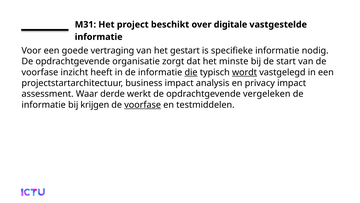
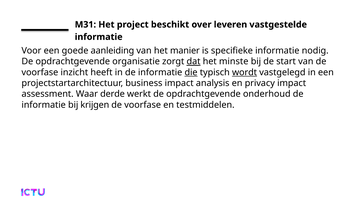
digitale: digitale -> leveren (231, 25)
vertraging: vertraging -> aanleiding (112, 51)
gestart: gestart -> manier (185, 51)
dat underline: none -> present (194, 61)
vergeleken: vergeleken -> onderhoud (267, 94)
voorfase underline: present -> none (143, 105)
